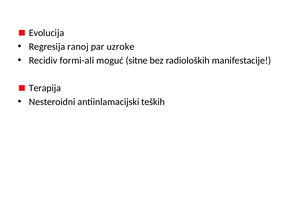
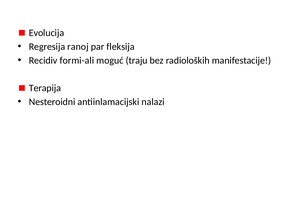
uzroke: uzroke -> fleksija (121, 47)
sitne: sitne -> traju (137, 60)
teških: teških -> nalazi (153, 102)
